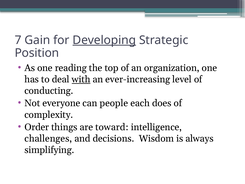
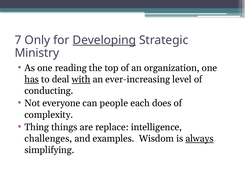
Gain: Gain -> Only (37, 40)
Position: Position -> Ministry (37, 53)
has underline: none -> present (32, 79)
Order: Order -> Thing (37, 127)
toward: toward -> replace (112, 127)
decisions: decisions -> examples (113, 138)
always underline: none -> present (200, 138)
